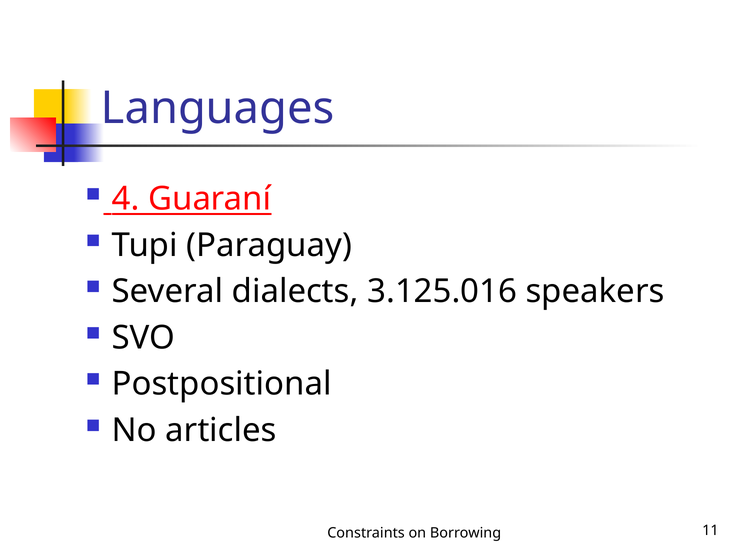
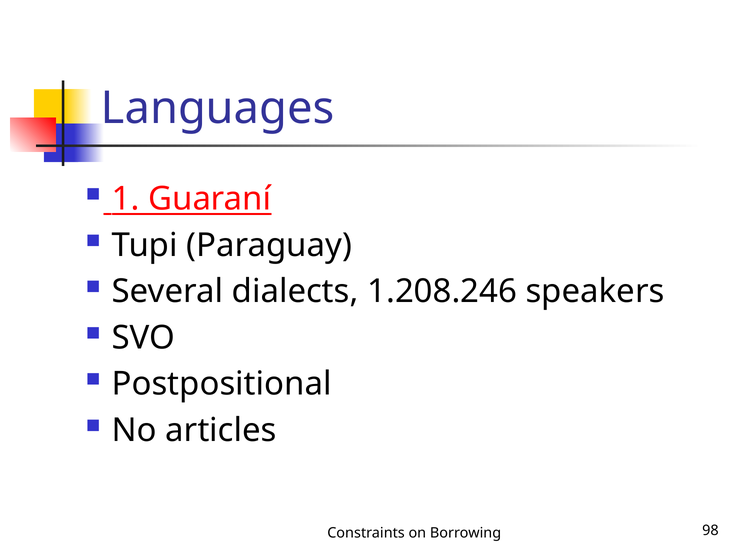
4: 4 -> 1 (126, 199)
3.125.016: 3.125.016 -> 1.208.246 (442, 291)
11: 11 -> 98 (710, 530)
